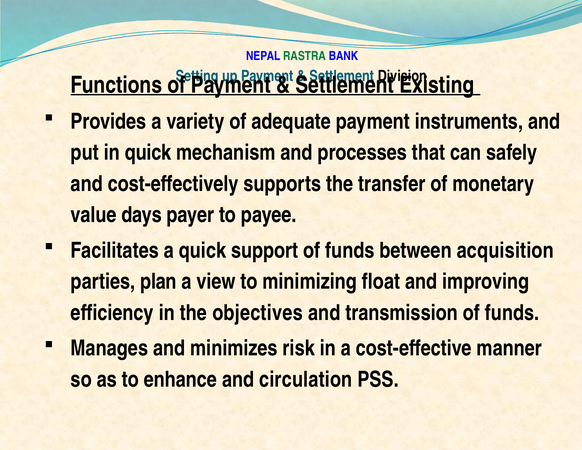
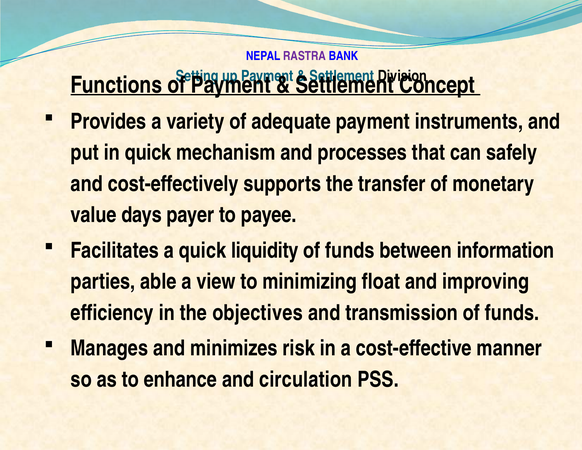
RASTRA colour: green -> purple (305, 56)
Existing: Existing -> Concept (437, 85)
support: support -> liquidity (265, 250)
acquisition: acquisition -> information (506, 250)
plan: plan -> able (158, 282)
